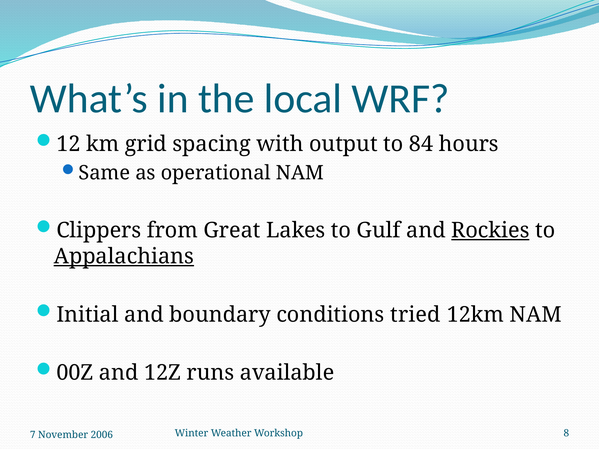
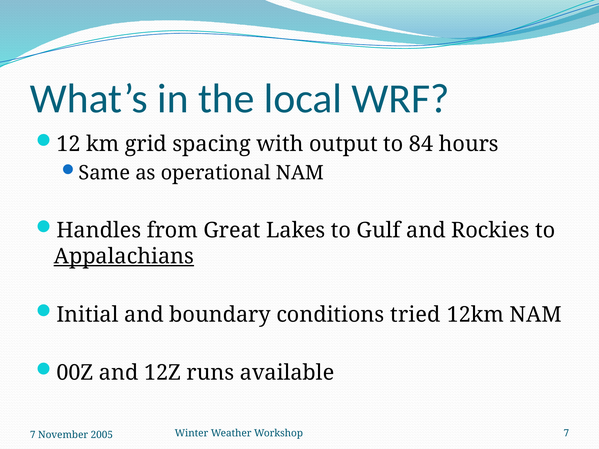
Clippers: Clippers -> Handles (99, 230)
Rockies underline: present -> none (490, 230)
Workshop 8: 8 -> 7 (566, 433)
2006: 2006 -> 2005 (102, 435)
